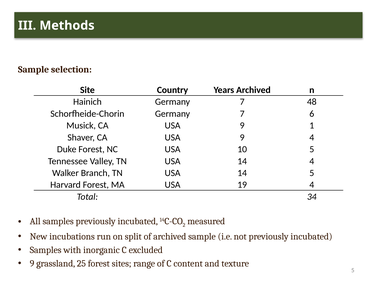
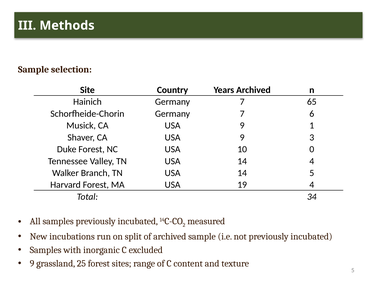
48: 48 -> 65 (312, 102)
9 4: 4 -> 3 (312, 137)
10 5: 5 -> 0 (312, 149)
